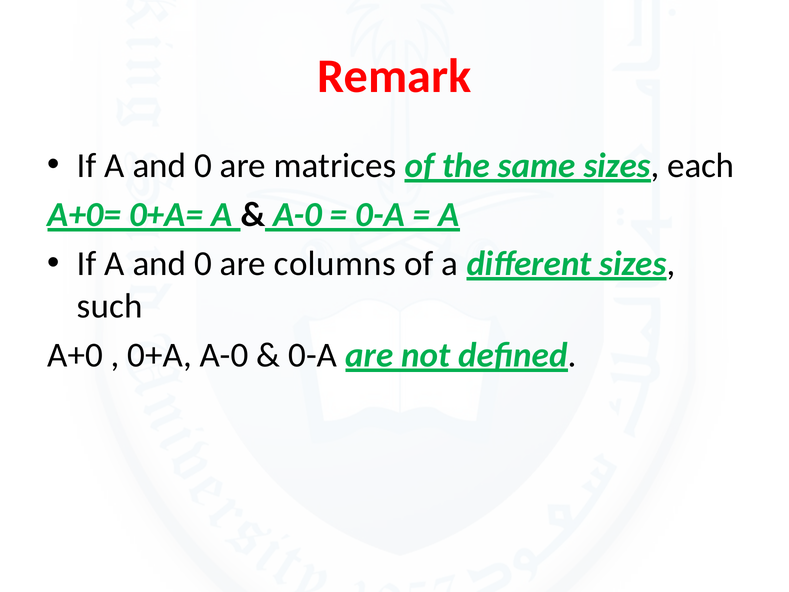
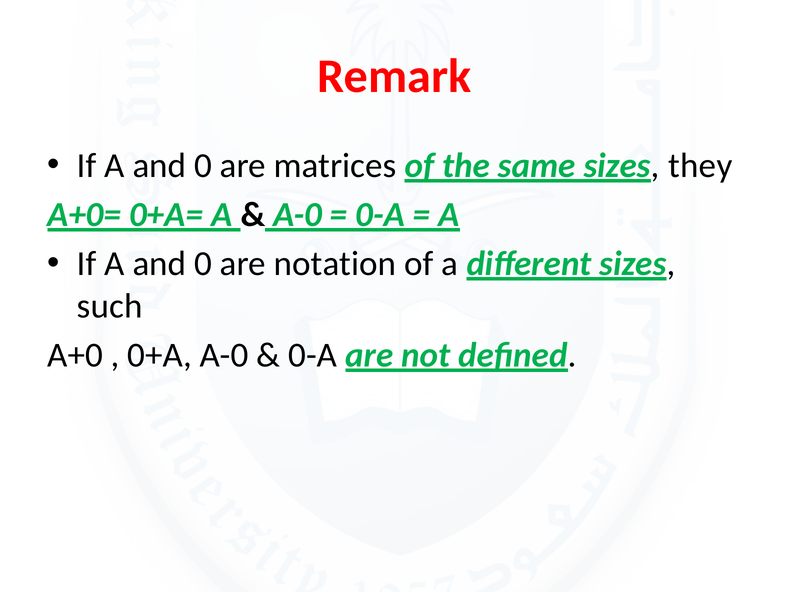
each: each -> they (700, 166)
columns: columns -> notation (335, 264)
